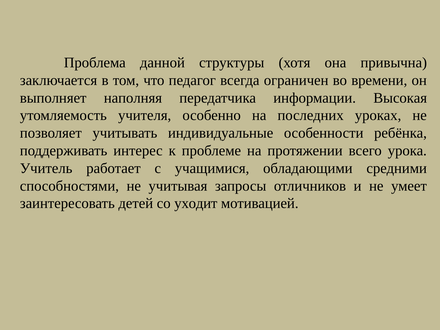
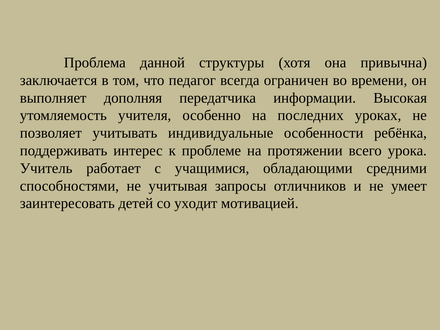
наполняя: наполняя -> дополняя (133, 98)
